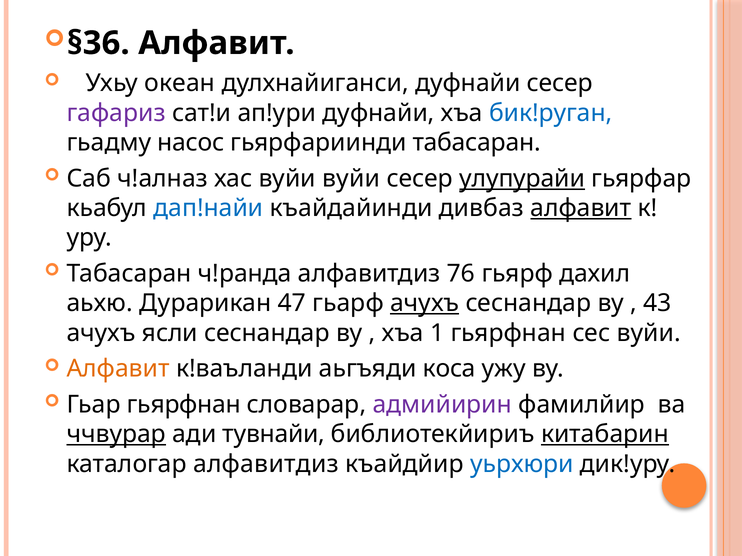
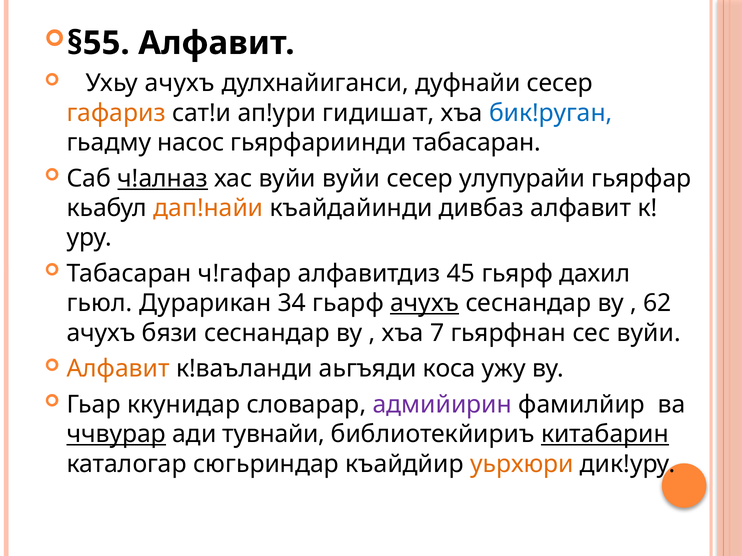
§36: §36 -> §55 (98, 43)
Ухьу океан: океан -> ачухъ (180, 83)
гафариз colour: purple -> orange (116, 113)
ап!ури дуфнайи: дуфнайи -> гидишат (378, 113)
ч!алназ underline: none -> present (163, 179)
улупурайи underline: present -> none (522, 179)
дап!найи colour: blue -> orange (208, 208)
алфавит underline: present -> none (581, 208)
ч!ранда: ч!ранда -> ч!гафар (245, 274)
76: 76 -> 45 (461, 274)
аьхю: аьхю -> гьюл (100, 304)
47: 47 -> 34 (292, 304)
43: 43 -> 62 (657, 304)
ясли: ясли -> бязи (170, 333)
1: 1 -> 7 (437, 333)
Гьар гьярфнан: гьярфнан -> ккунидар (184, 405)
каталогар алфавитдиз: алфавитдиз -> сюгьриндар (266, 464)
уьрхюри colour: blue -> orange (522, 464)
